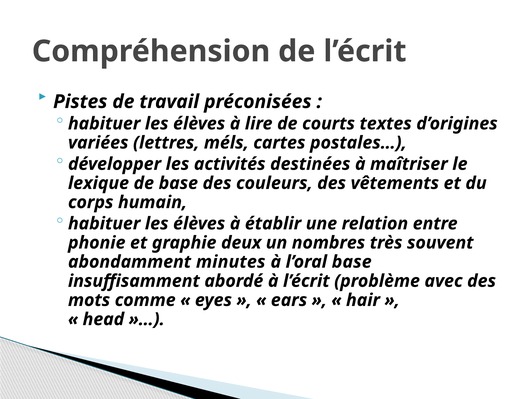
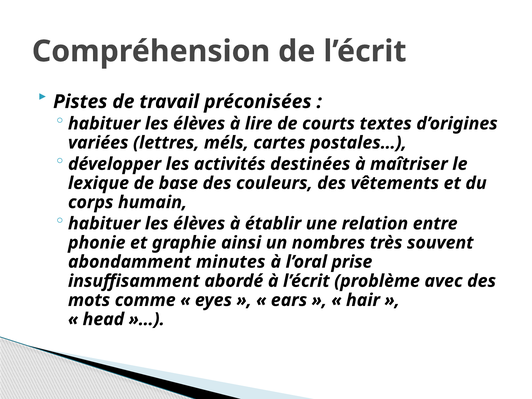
deux: deux -> ainsi (241, 243)
l’oral base: base -> prise (352, 262)
